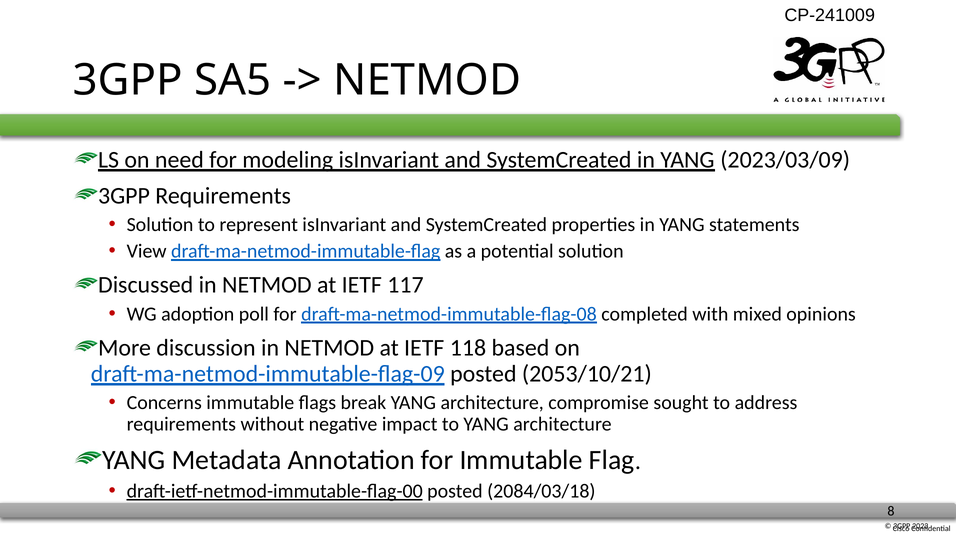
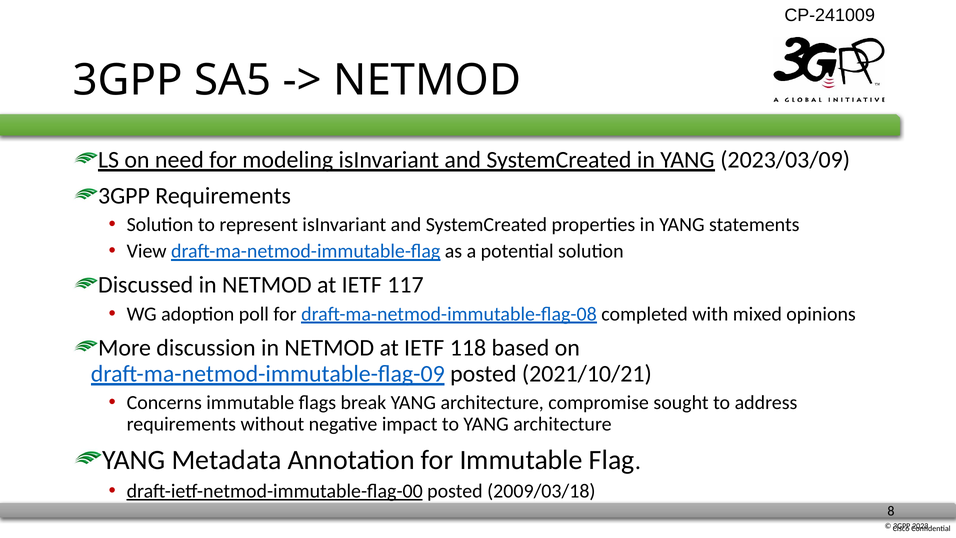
2053/10/21: 2053/10/21 -> 2021/10/21 (587, 374)
2084/03/18: 2084/03/18 -> 2009/03/18 (541, 491)
